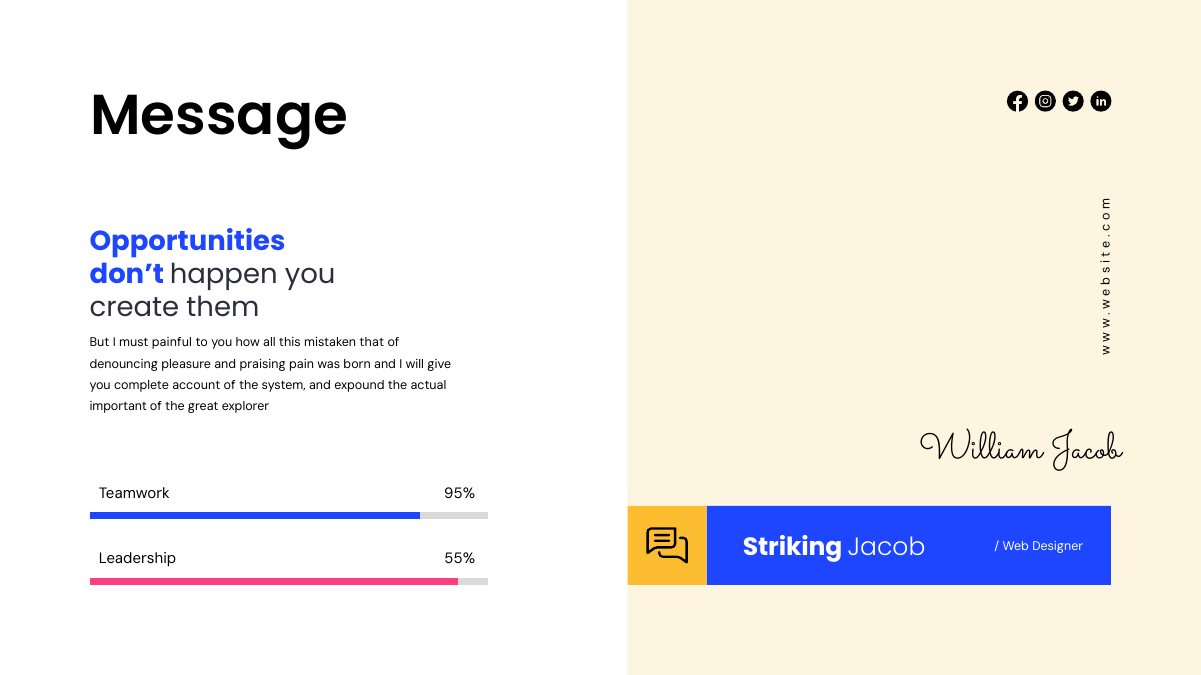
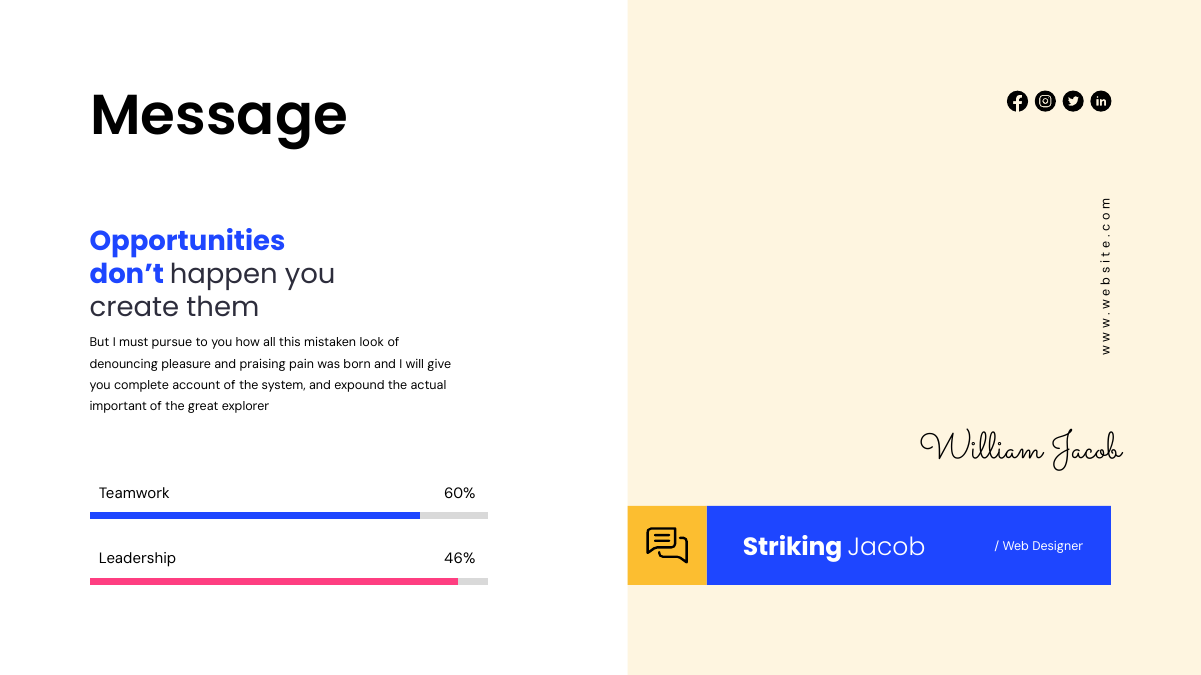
painful: painful -> pursue (172, 343)
that: that -> look (372, 343)
95%: 95% -> 60% (460, 494)
55%: 55% -> 46% (460, 560)
